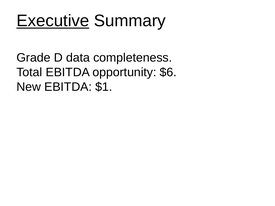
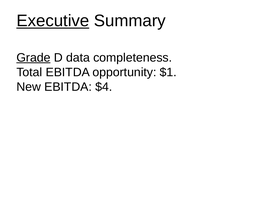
Grade underline: none -> present (33, 58)
$6: $6 -> $1 (168, 72)
$1: $1 -> $4 (104, 87)
